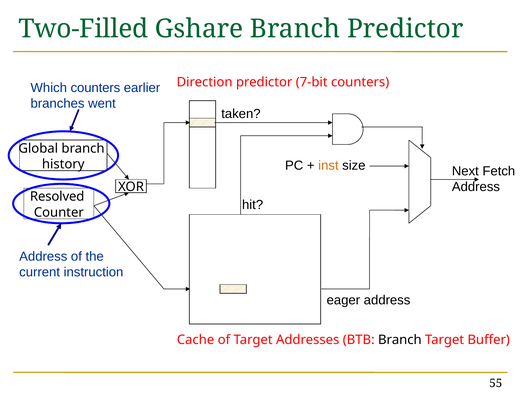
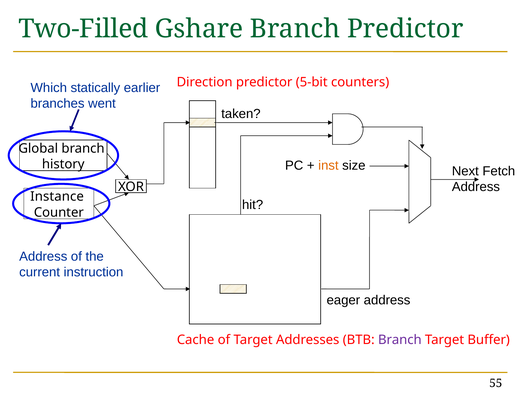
7-bit: 7-bit -> 5-bit (312, 82)
Which counters: counters -> statically (95, 88)
Resolved: Resolved -> Instance (57, 196)
Branch colour: black -> purple (400, 339)
